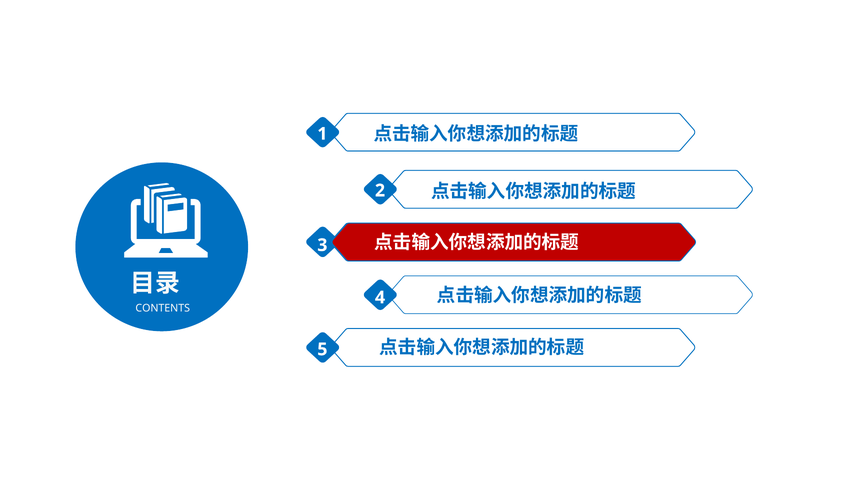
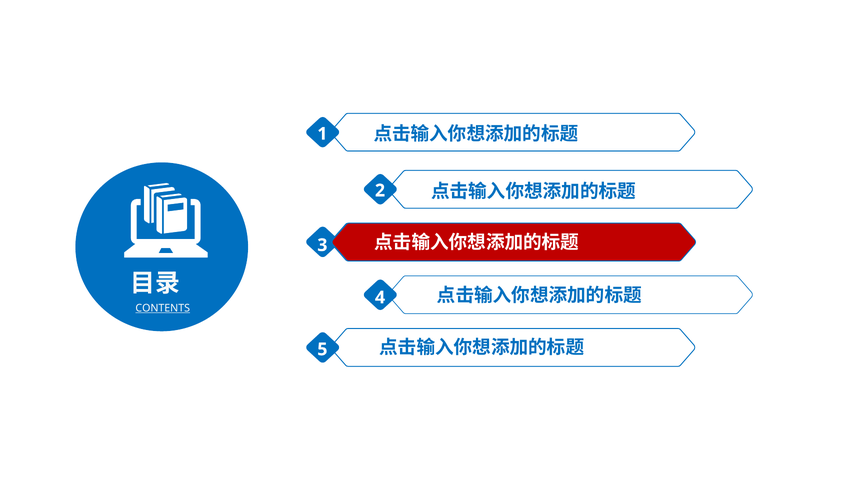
CONTENTS underline: none -> present (163, 308)
